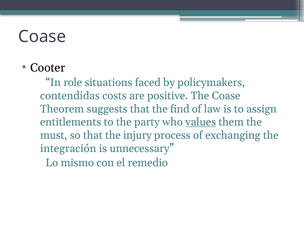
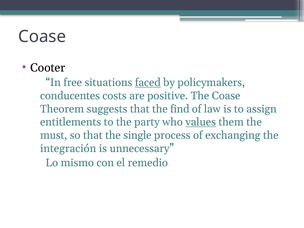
role: role -> free (73, 83)
faced underline: none -> present (148, 83)
contendidas: contendidas -> conducentes (70, 96)
injury: injury -> single (137, 135)
